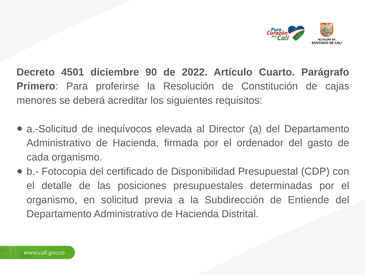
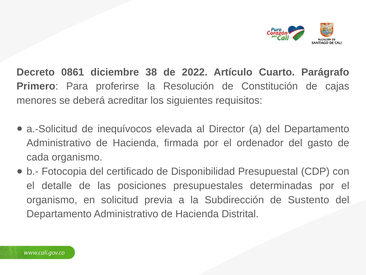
4501: 4501 -> 0861 (73, 72)
90: 90 -> 38 (151, 72)
Entiende: Entiende -> Sustento (309, 200)
